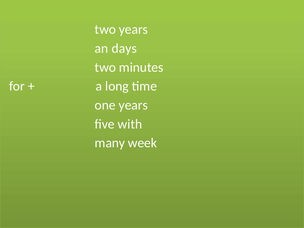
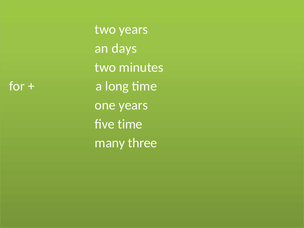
five with: with -> time (130, 124)
week: week -> three (143, 143)
